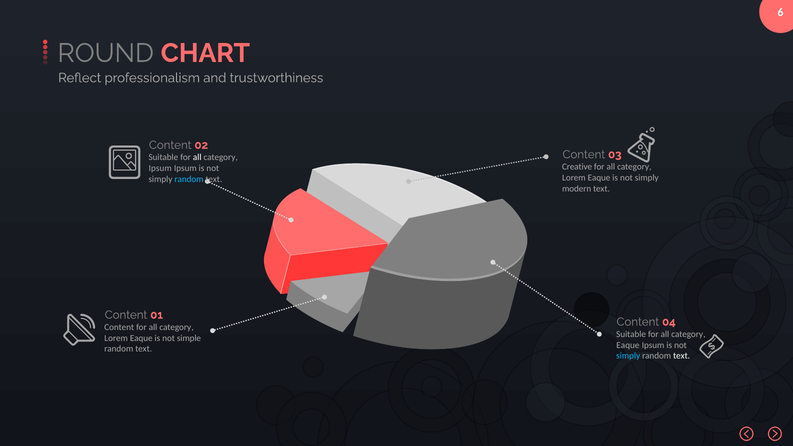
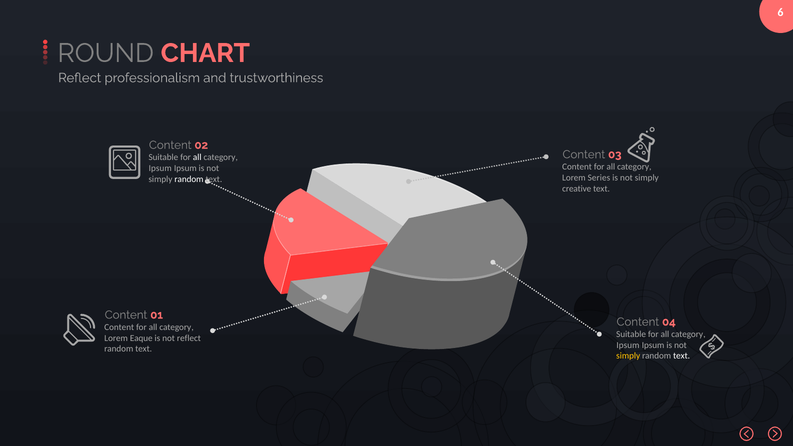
Creative: Creative -> Content (577, 167)
Eaque: Eaque -> Series (599, 178)
random colour: light blue -> white (189, 179)
modern: modern -> creative (577, 189)
not simple: simple -> reflect (189, 338)
Eaque: Eaque -> Ipsum (628, 345)
simply colour: light blue -> yellow (628, 356)
